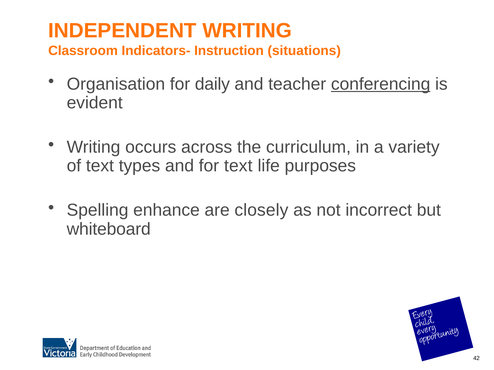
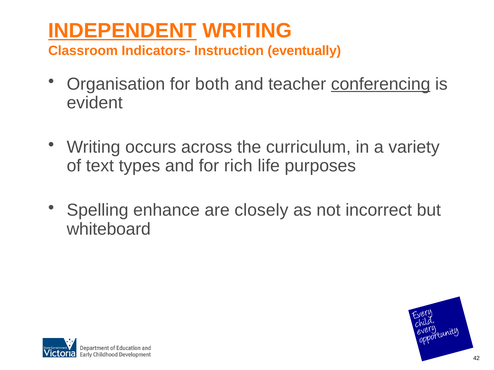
INDEPENDENT underline: none -> present (122, 31)
situations: situations -> eventually (304, 51)
daily: daily -> both (212, 84)
for text: text -> rich (238, 166)
